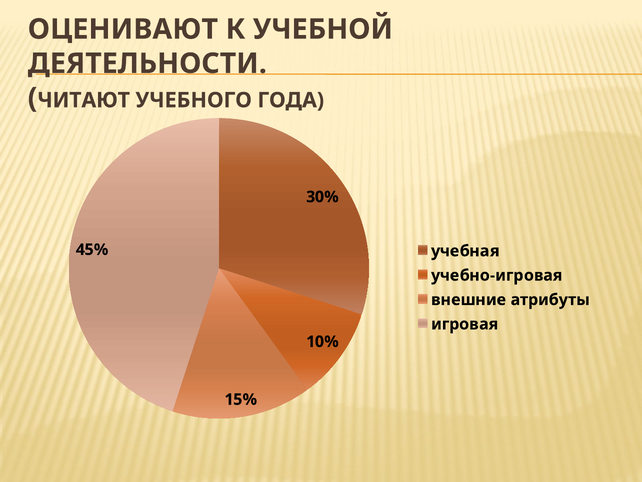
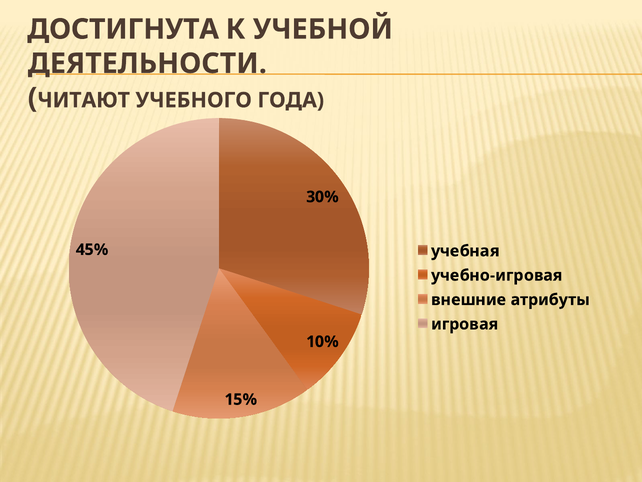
ОЦЕНИВАЮТ: ОЦЕНИВАЮТ -> ДОСТИГНУТА (123, 29)
